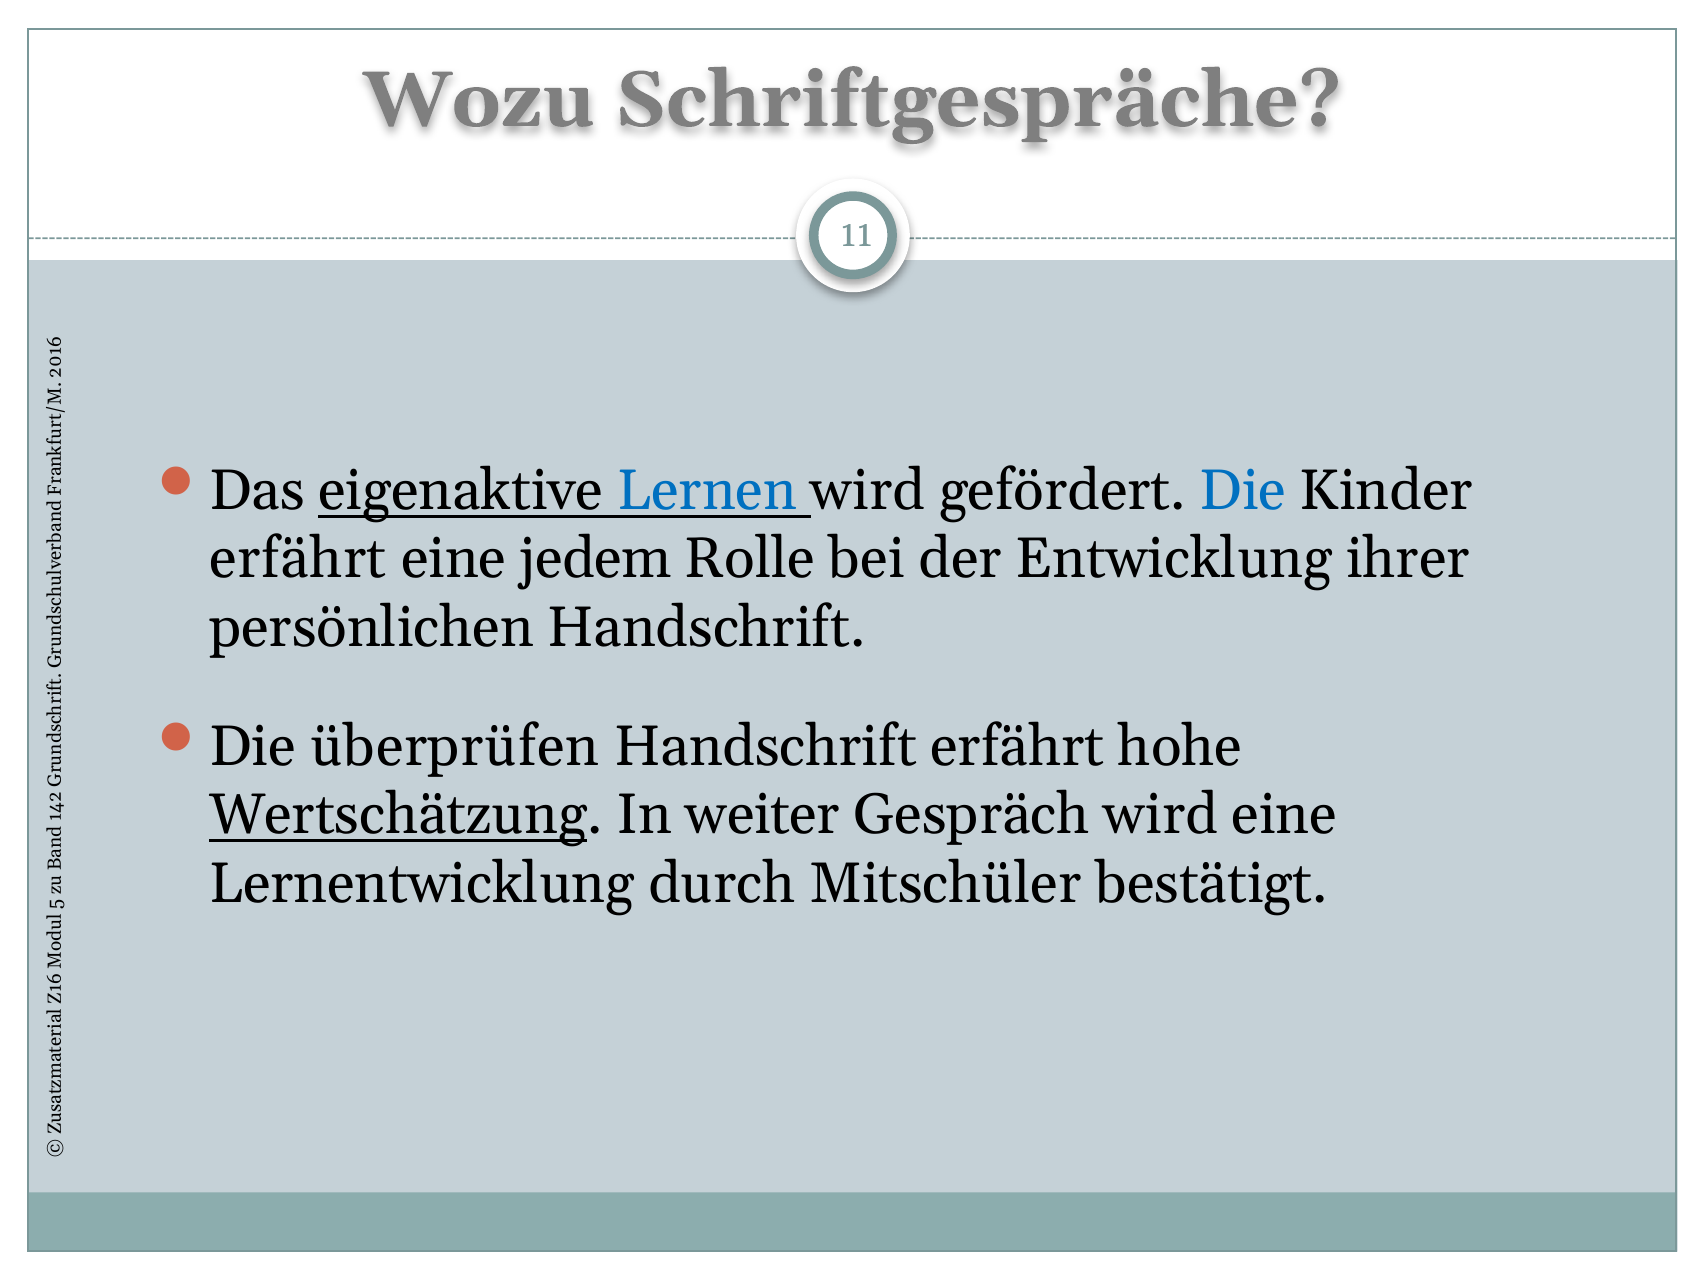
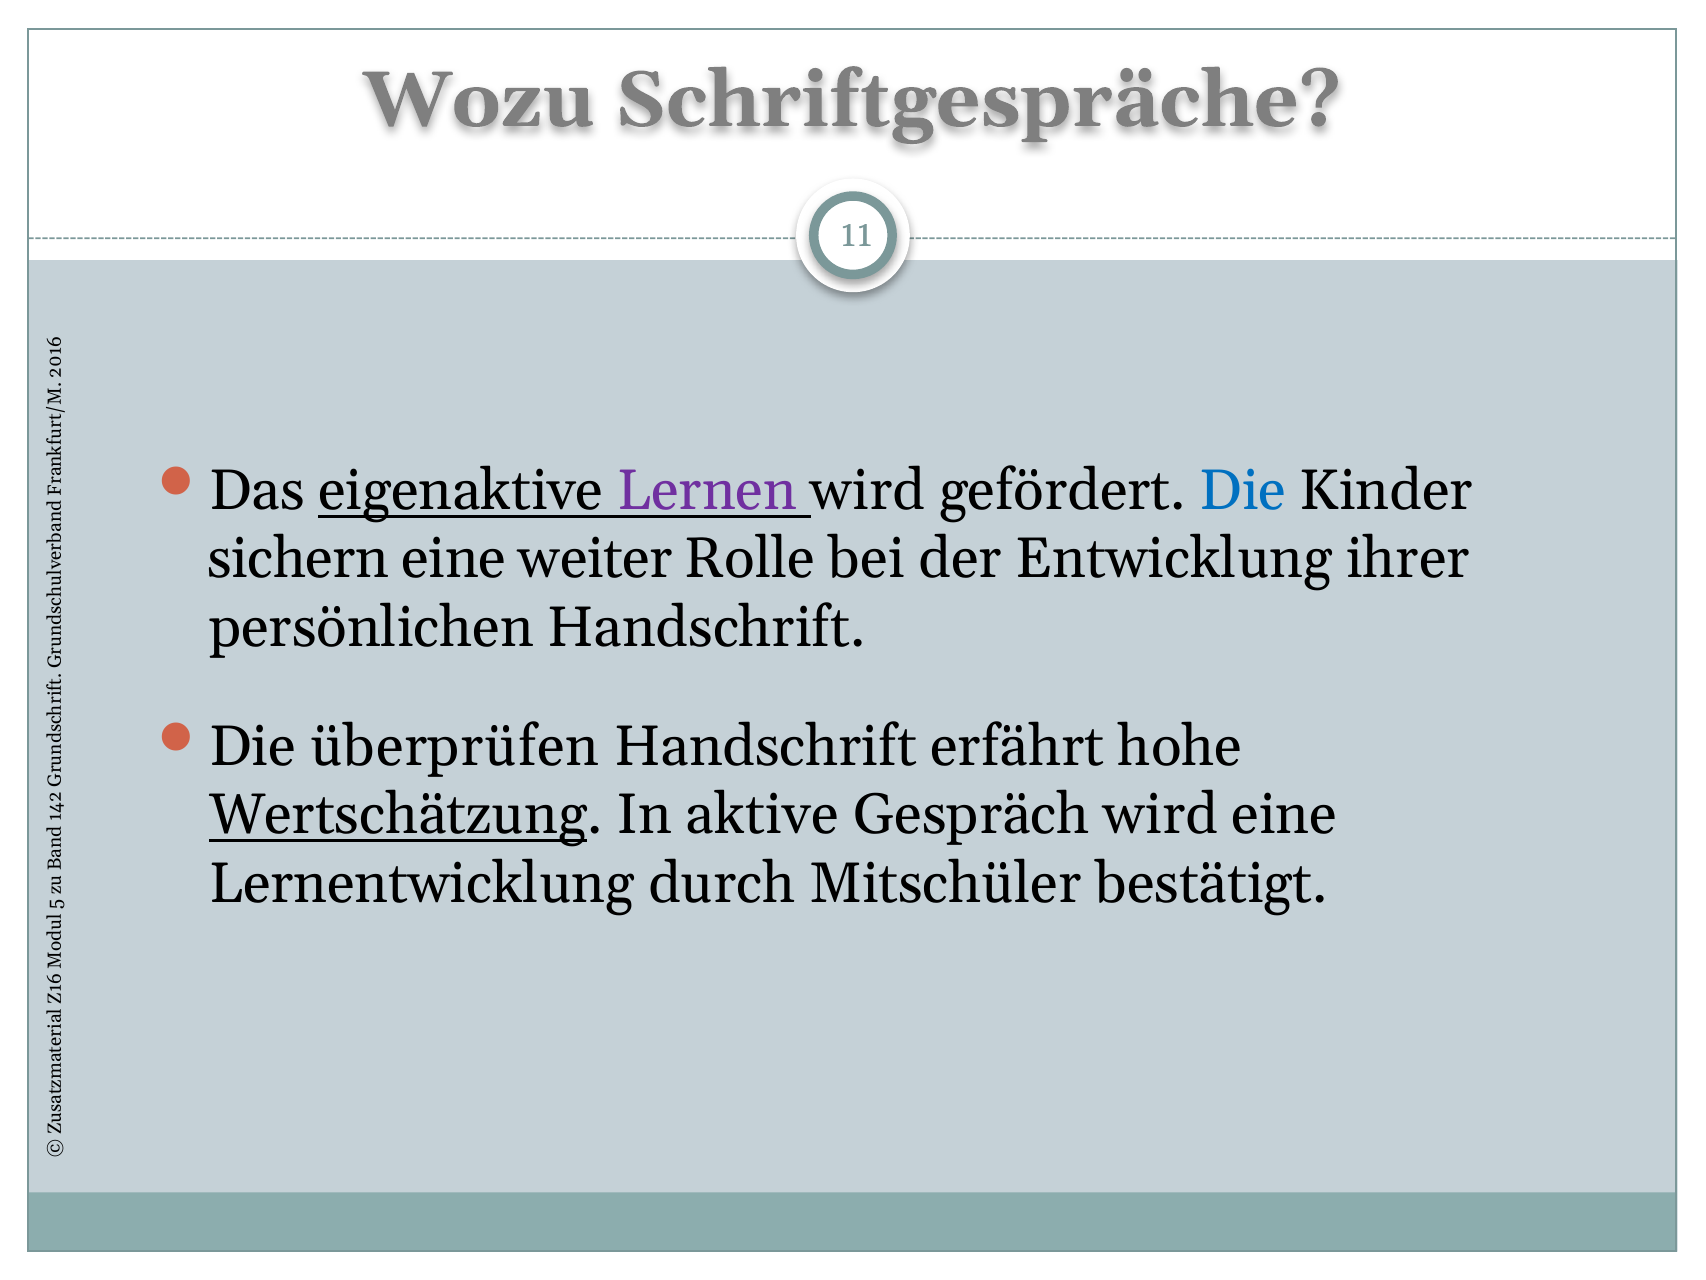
Lernen colour: blue -> purple (707, 491)
erfährt: erfährt -> sichern (298, 559)
jedem: jedem -> weiter (596, 559)
weiter: weiter -> aktive (762, 815)
